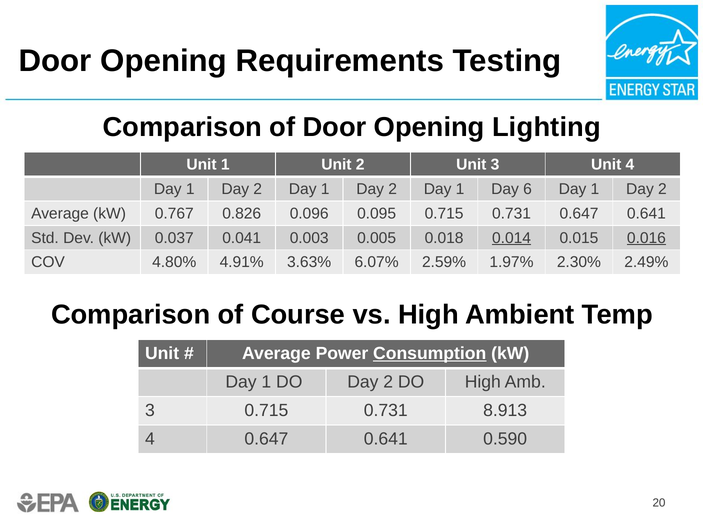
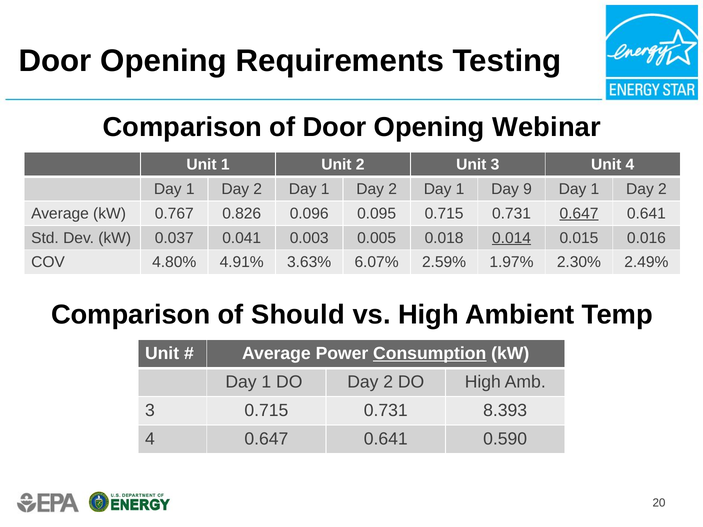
Lighting: Lighting -> Webinar (547, 127)
6: 6 -> 9 (527, 189)
0.647 underline: none -> present (579, 214)
0.016 underline: present -> none (646, 238)
Course: Course -> Should (298, 315)
8.913: 8.913 -> 8.393 (505, 410)
